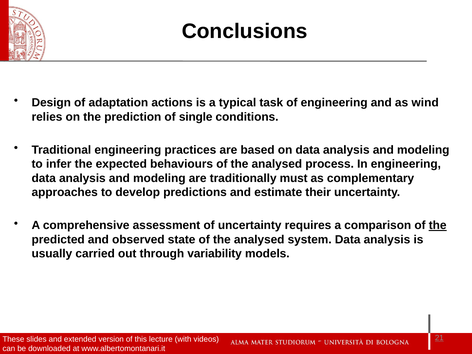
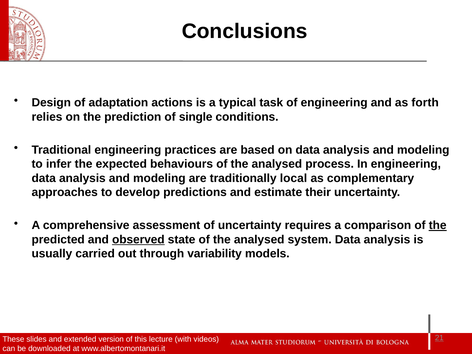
wind: wind -> forth (425, 103)
must: must -> local (294, 178)
observed underline: none -> present (138, 240)
